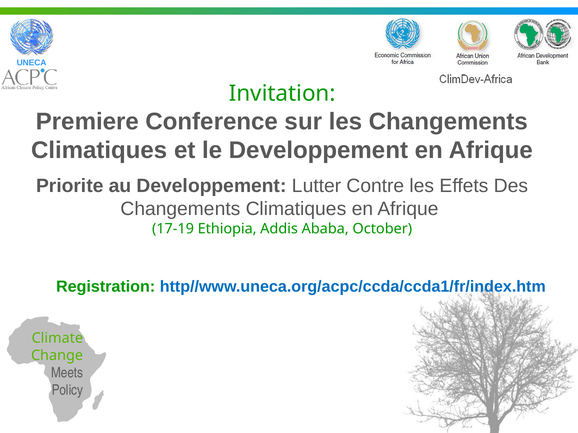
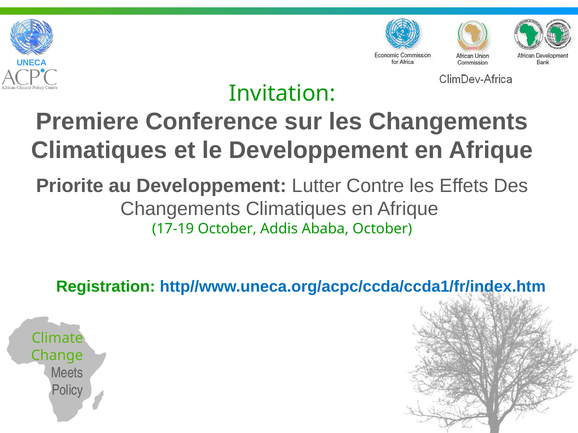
17-19 Ethiopia: Ethiopia -> October (227, 229)
